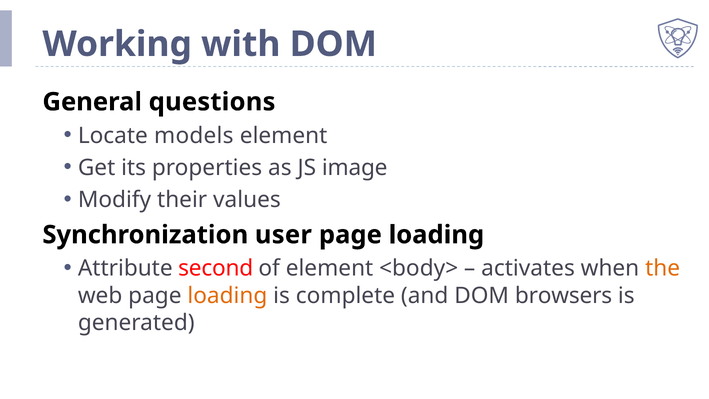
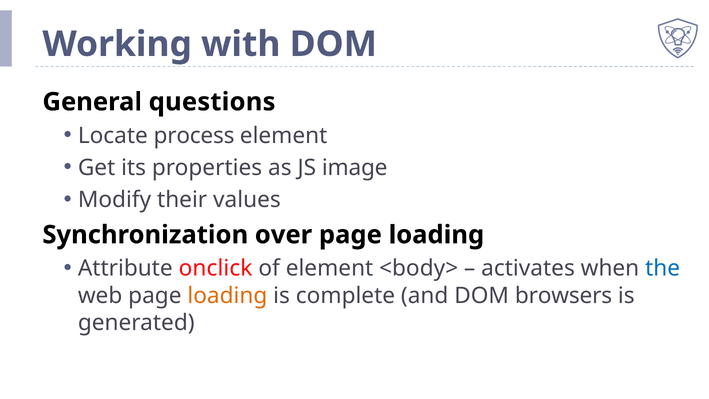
models: models -> process (194, 136)
user: user -> over (283, 235)
second: second -> onclick (216, 268)
the colour: orange -> blue (663, 268)
